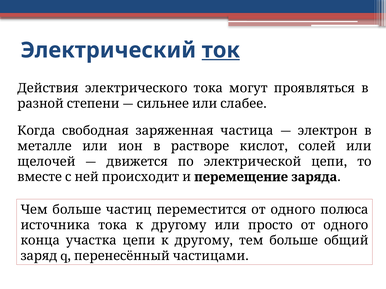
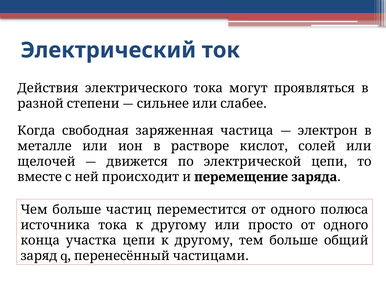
ток underline: present -> none (221, 50)
